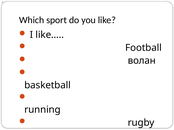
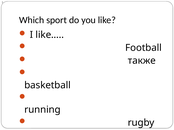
волан: волан -> также (142, 61)
